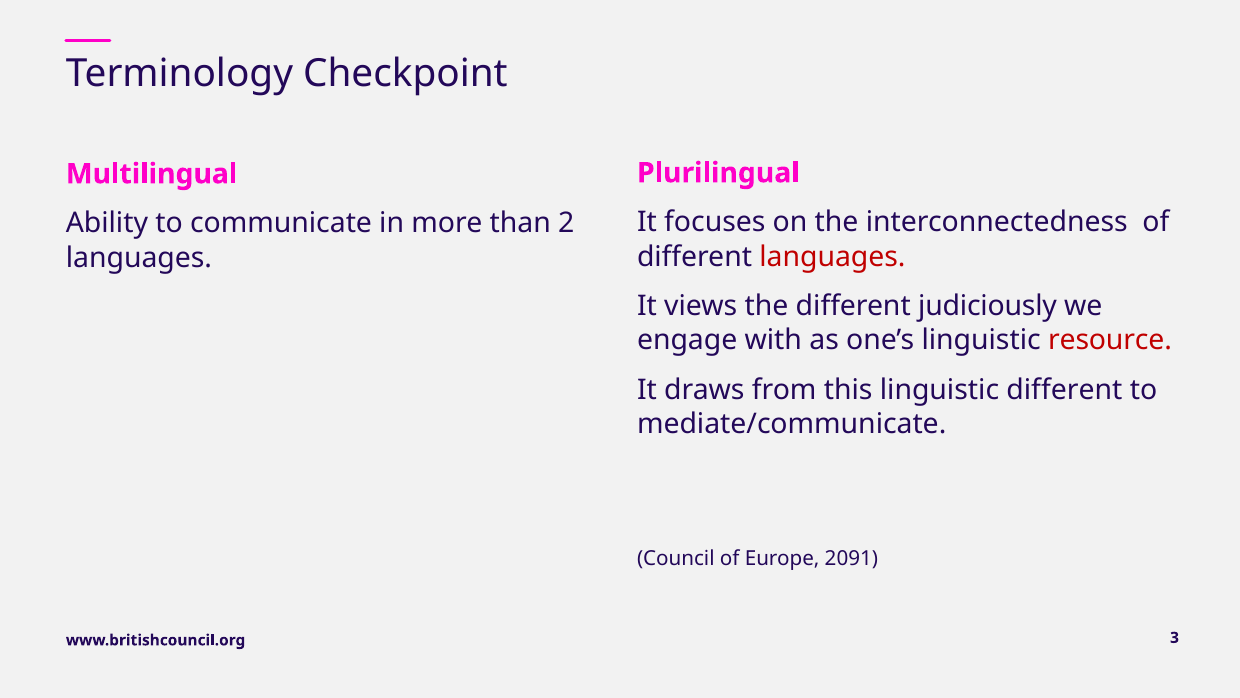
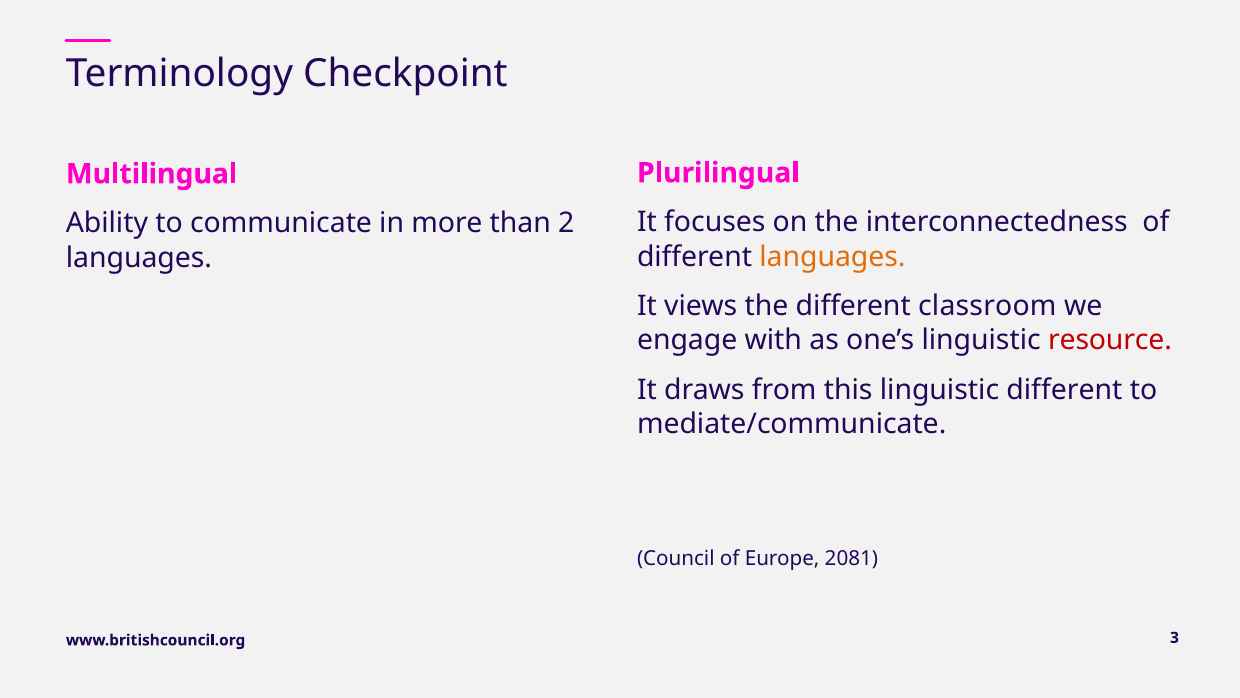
languages colour: red -> orange (832, 257)
judiciously: judiciously -> classroom (987, 306)
2091: 2091 -> 2081 (851, 558)
